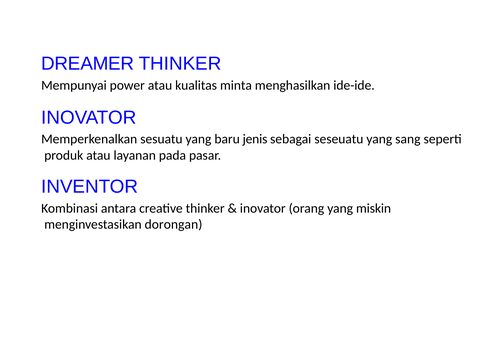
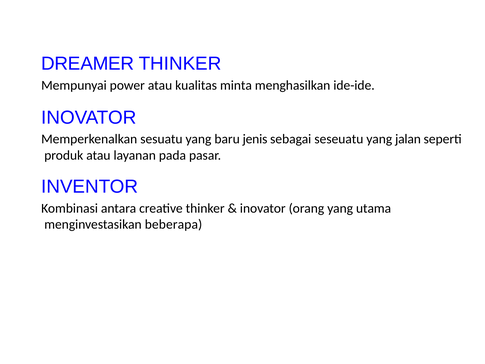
sang: sang -> jalan (408, 139)
miskin: miskin -> utama (374, 208)
dorongan: dorongan -> beberapa (173, 224)
